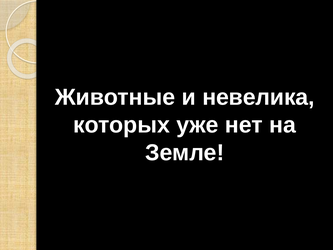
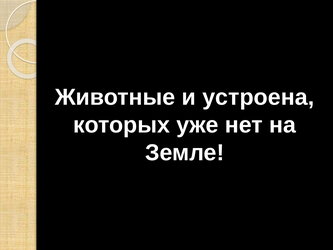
невелика: невелика -> устроена (258, 97)
